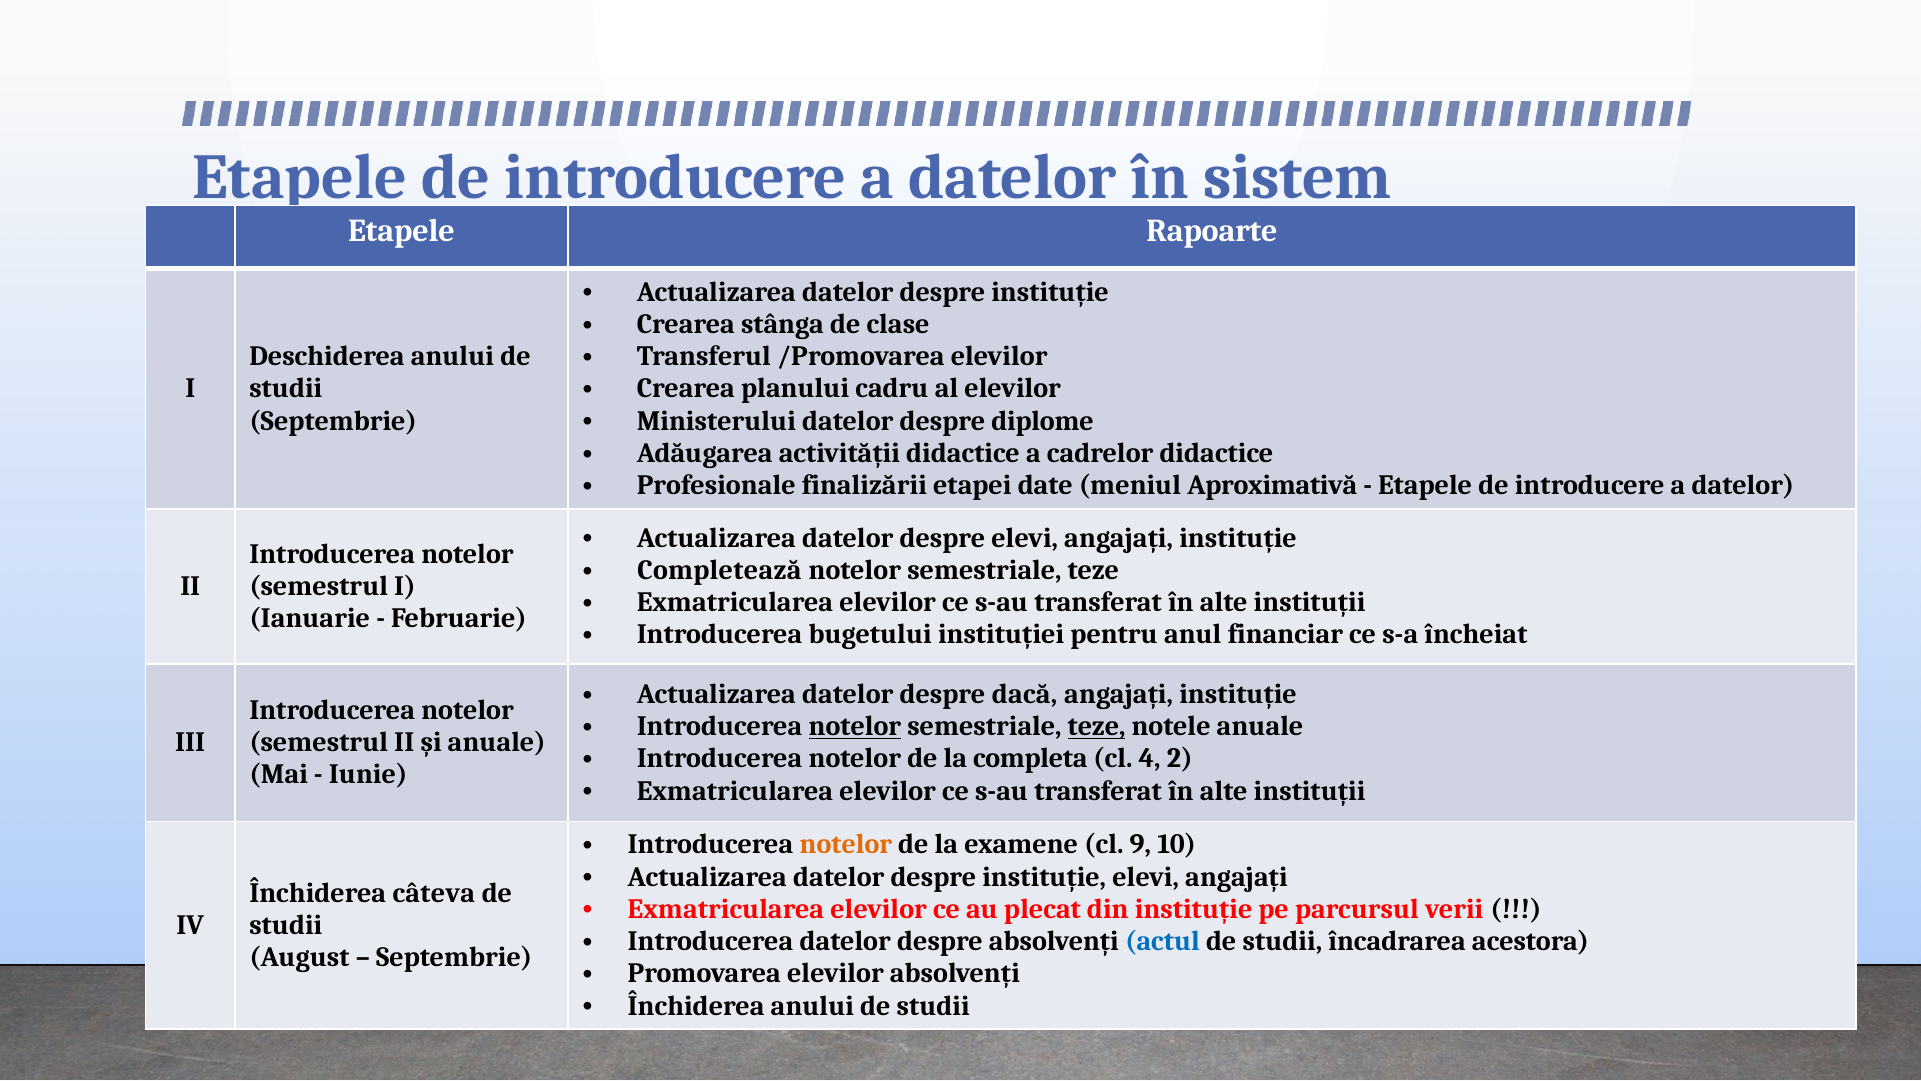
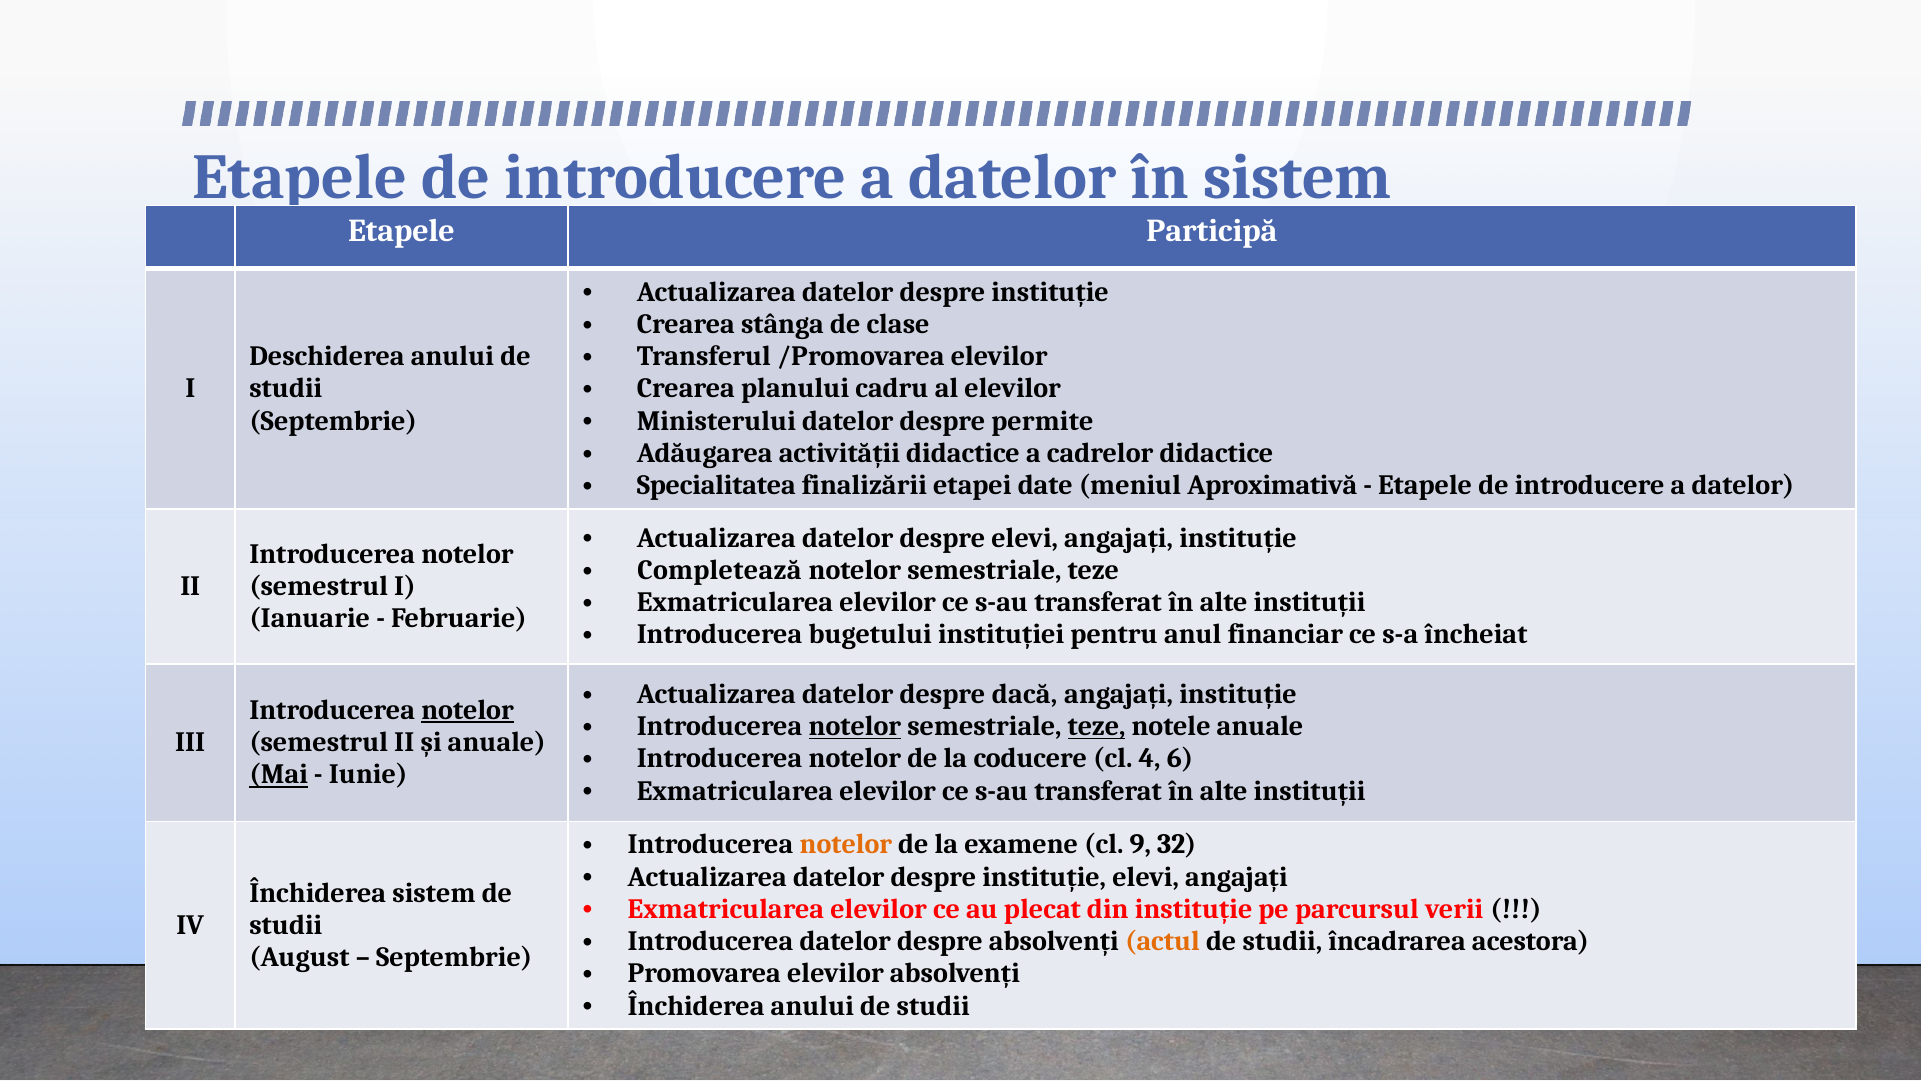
Rapoarte: Rapoarte -> Participă (1212, 231)
diplome: diplome -> permite (1042, 421)
Profesionale: Profesionale -> Specialitatea (716, 485)
notelor underline: none -> present (468, 710)
completa: completa -> coducere (1030, 758)
2: 2 -> 6 (1180, 758)
Mai underline: none -> present (279, 774)
10: 10 -> 32 (1177, 844)
Închiderea câteva: câteva -> sistem (434, 893)
actul colour: blue -> orange (1162, 941)
